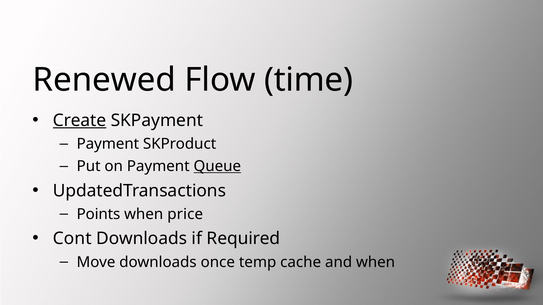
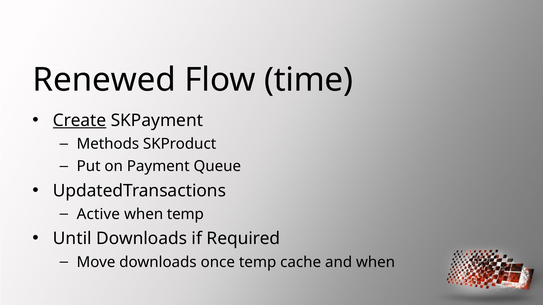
Payment: Payment -> Methods (108, 144)
Queue underline: present -> none (217, 166)
Points: Points -> Active (98, 214)
when price: price -> temp (185, 214)
Cont: Cont -> Until (72, 239)
